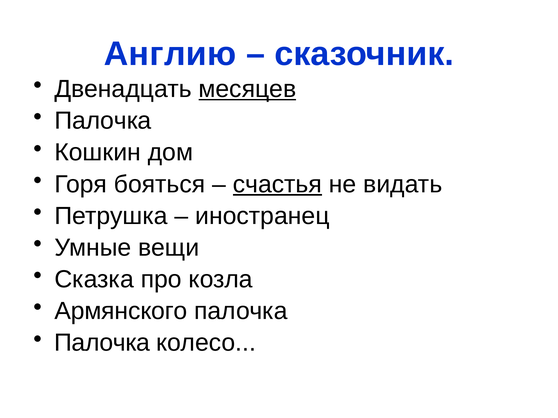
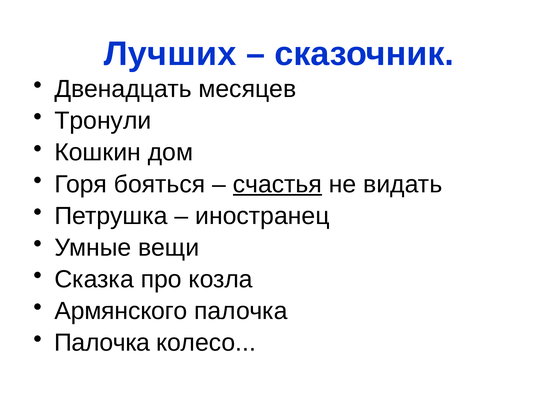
Англию: Англию -> Лучших (170, 54)
месяцев underline: present -> none (247, 89)
Палочка: Палочка -> Тронули (103, 121)
